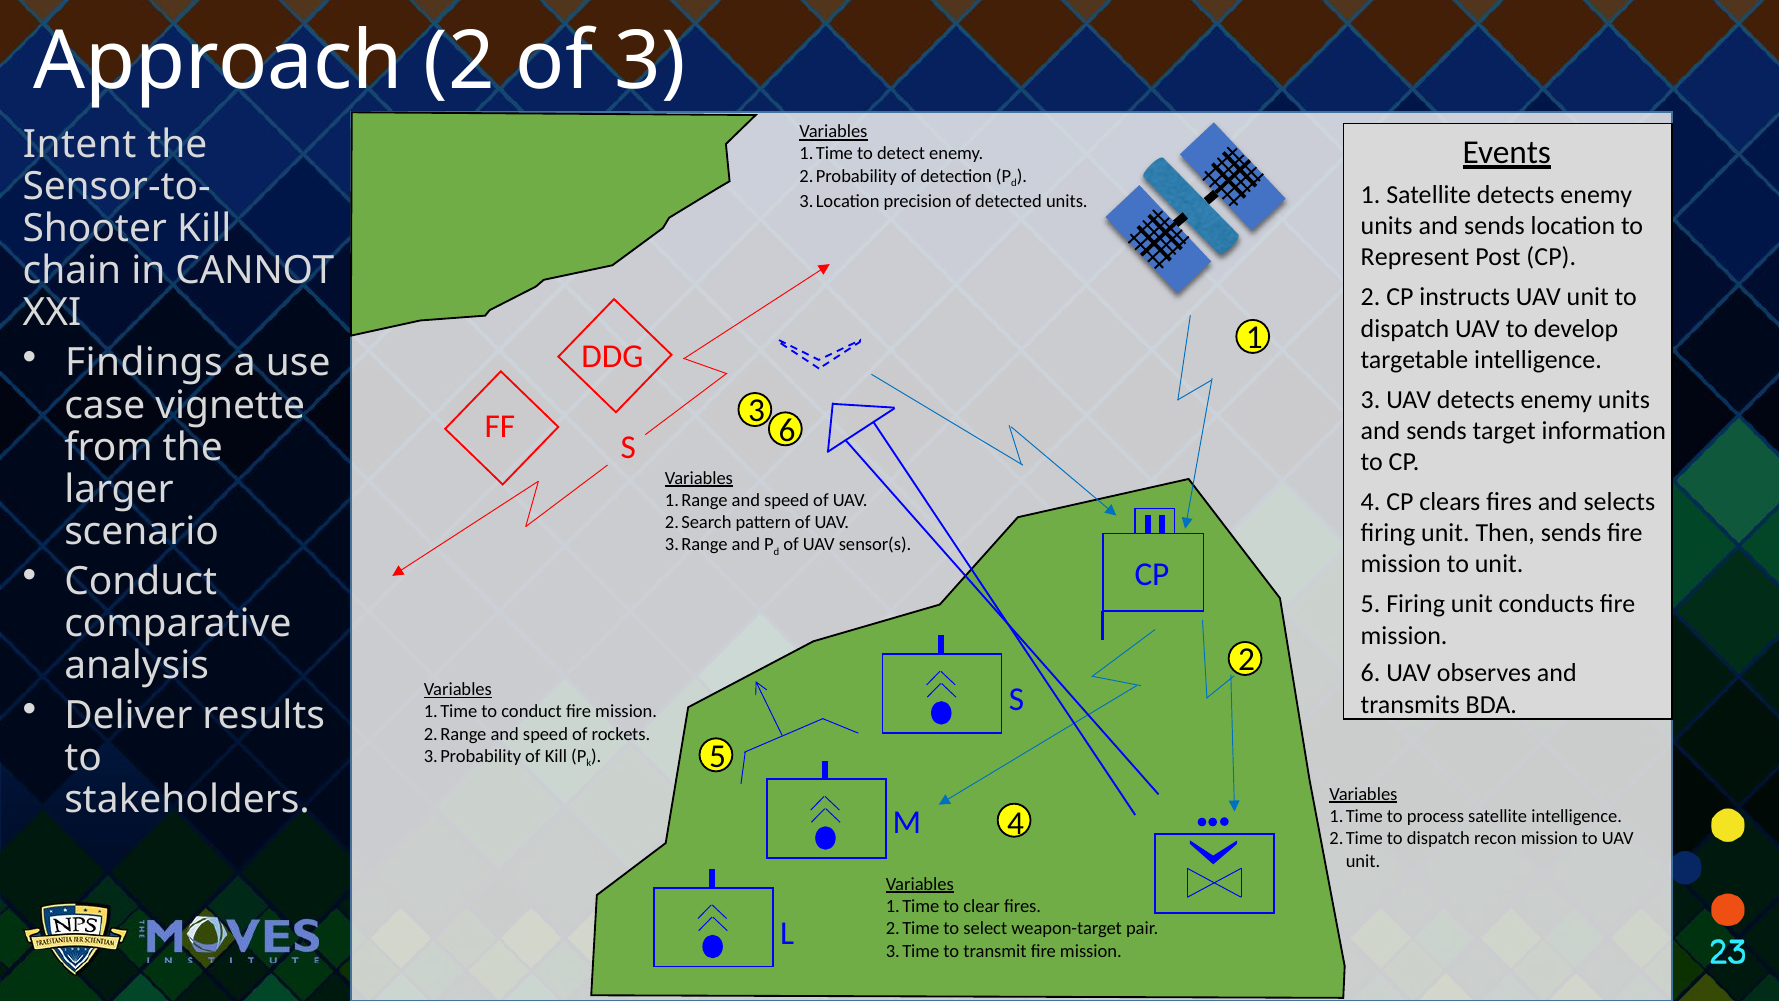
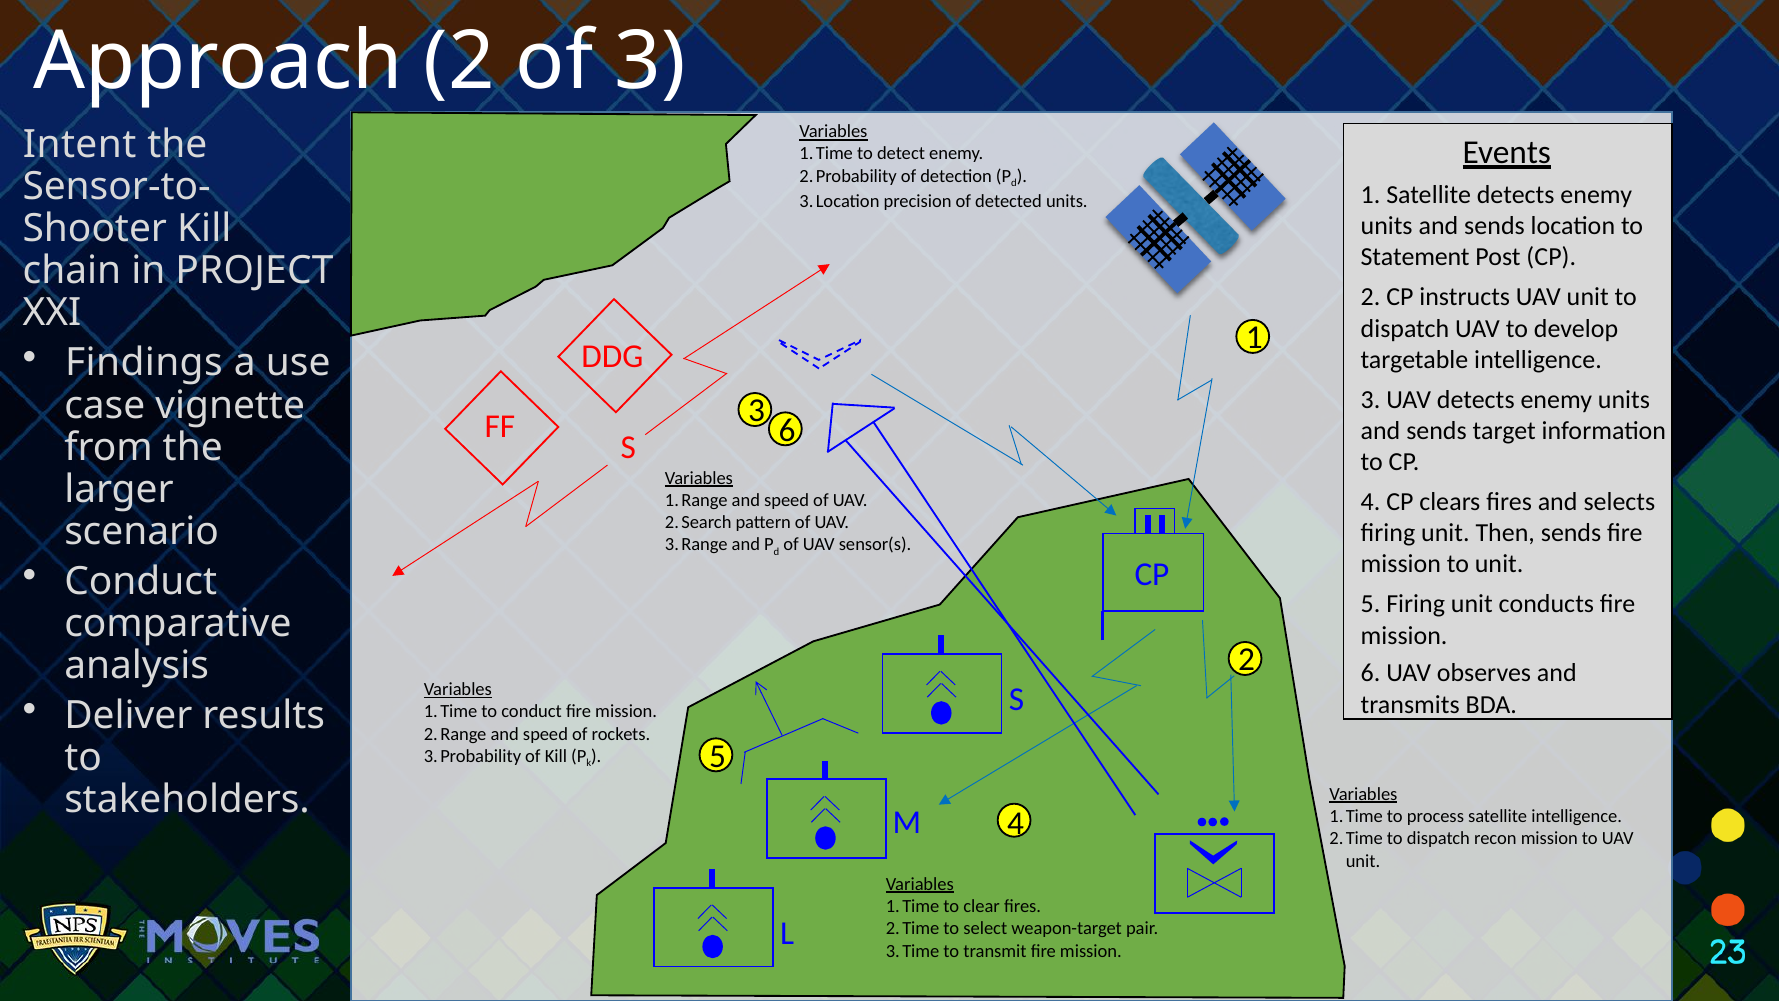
Represent: Represent -> Statement (1415, 257)
CANNOT: CANNOT -> PROJECT (254, 271)
